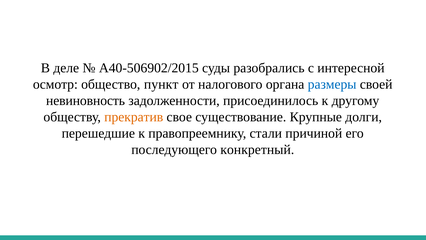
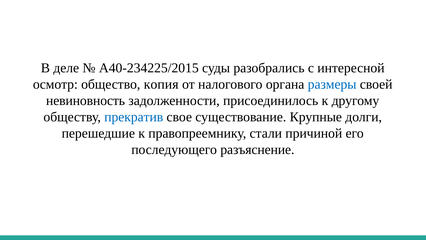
А40-506902/2015: А40-506902/2015 -> А40-234225/2015 (149, 68)
пункт: пункт -> копия (161, 84)
прекратив colour: orange -> blue (134, 117)
конкретный: конкретный -> разъяснение (257, 150)
